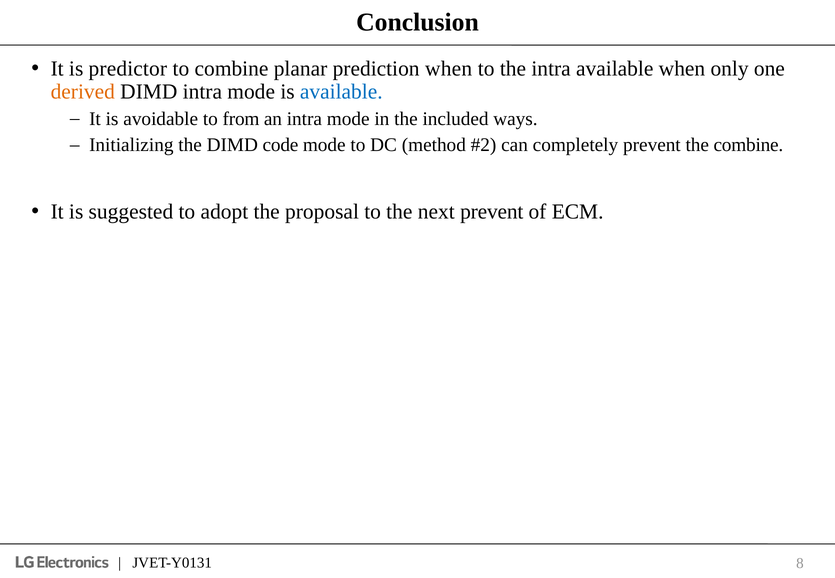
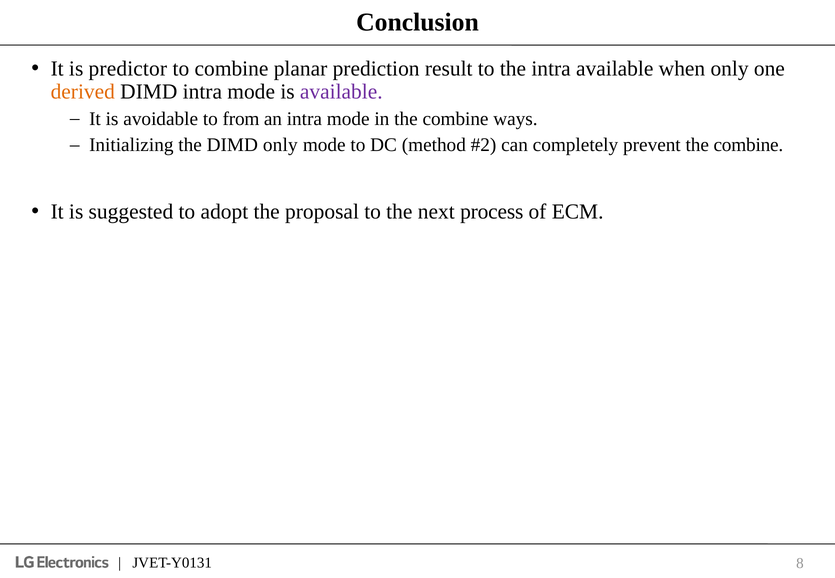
prediction when: when -> result (449, 69)
available colour: blue -> purple (341, 92)
in the included: included -> combine (456, 119)
DIMD code: code -> only (280, 145)
next prevent: prevent -> process (492, 212)
